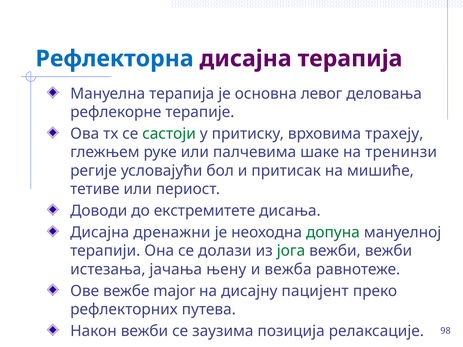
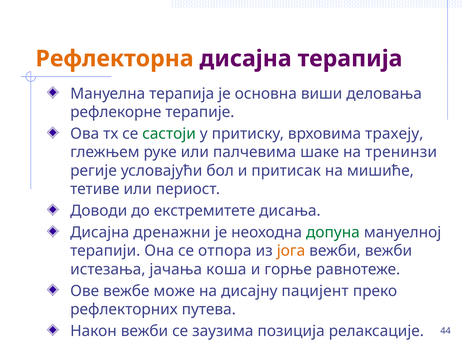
Рефлекторна colour: blue -> orange (115, 59)
левог: левог -> виши (322, 94)
долази: долази -> отпора (225, 251)
јога colour: green -> orange (291, 251)
њену: њену -> коша (226, 270)
вежба: вежба -> горње (288, 270)
major: major -> може (174, 291)
98: 98 -> 44 (446, 331)
